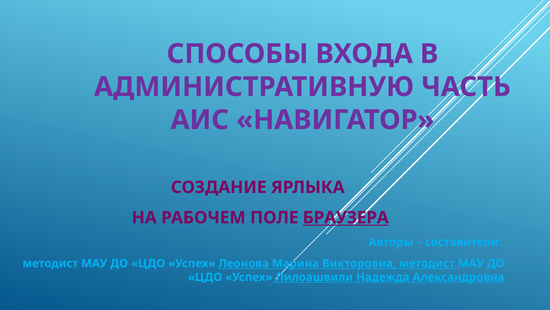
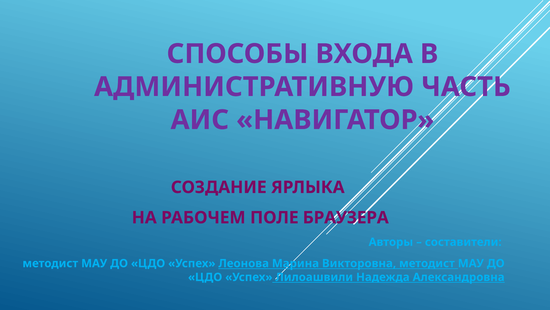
БРАУЗЕРА underline: present -> none (346, 217)
